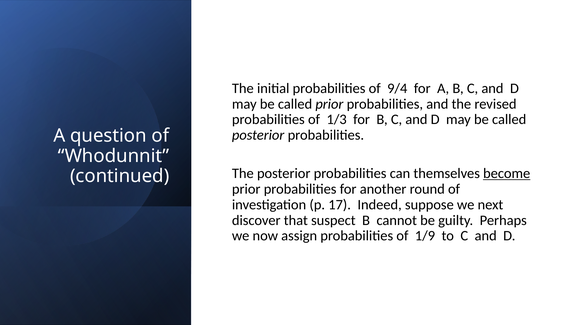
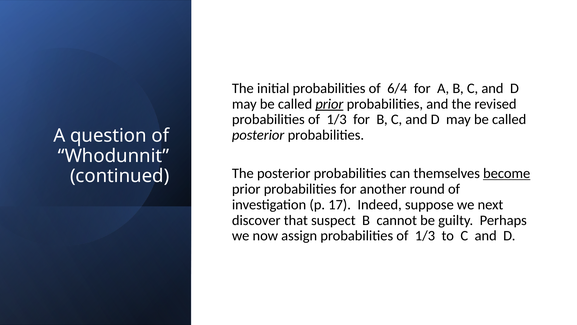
9/4: 9/4 -> 6/4 (397, 88)
prior underline: none -> present (329, 104)
assign probabilities of 1/9: 1/9 -> 1/3 (425, 236)
